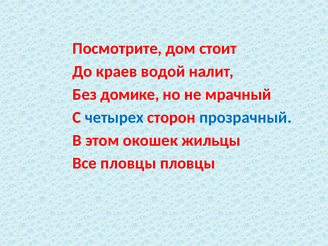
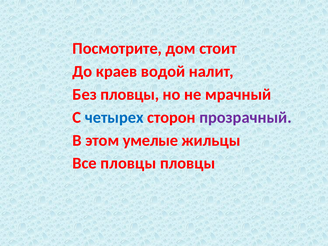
Без домике: домике -> пловцы (130, 94)
прозрачный colour: blue -> purple (246, 117)
окошек: окошек -> умелые (151, 140)
